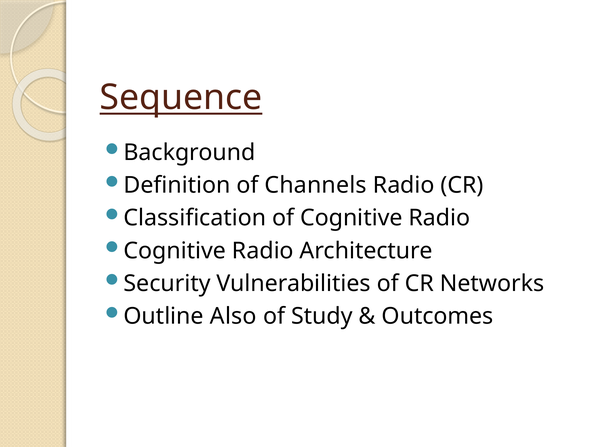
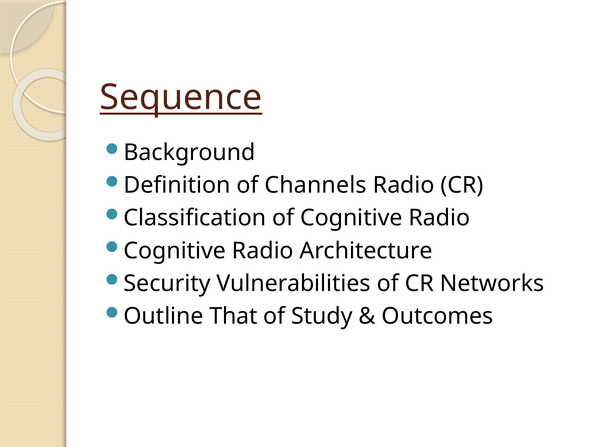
Also: Also -> That (234, 317)
